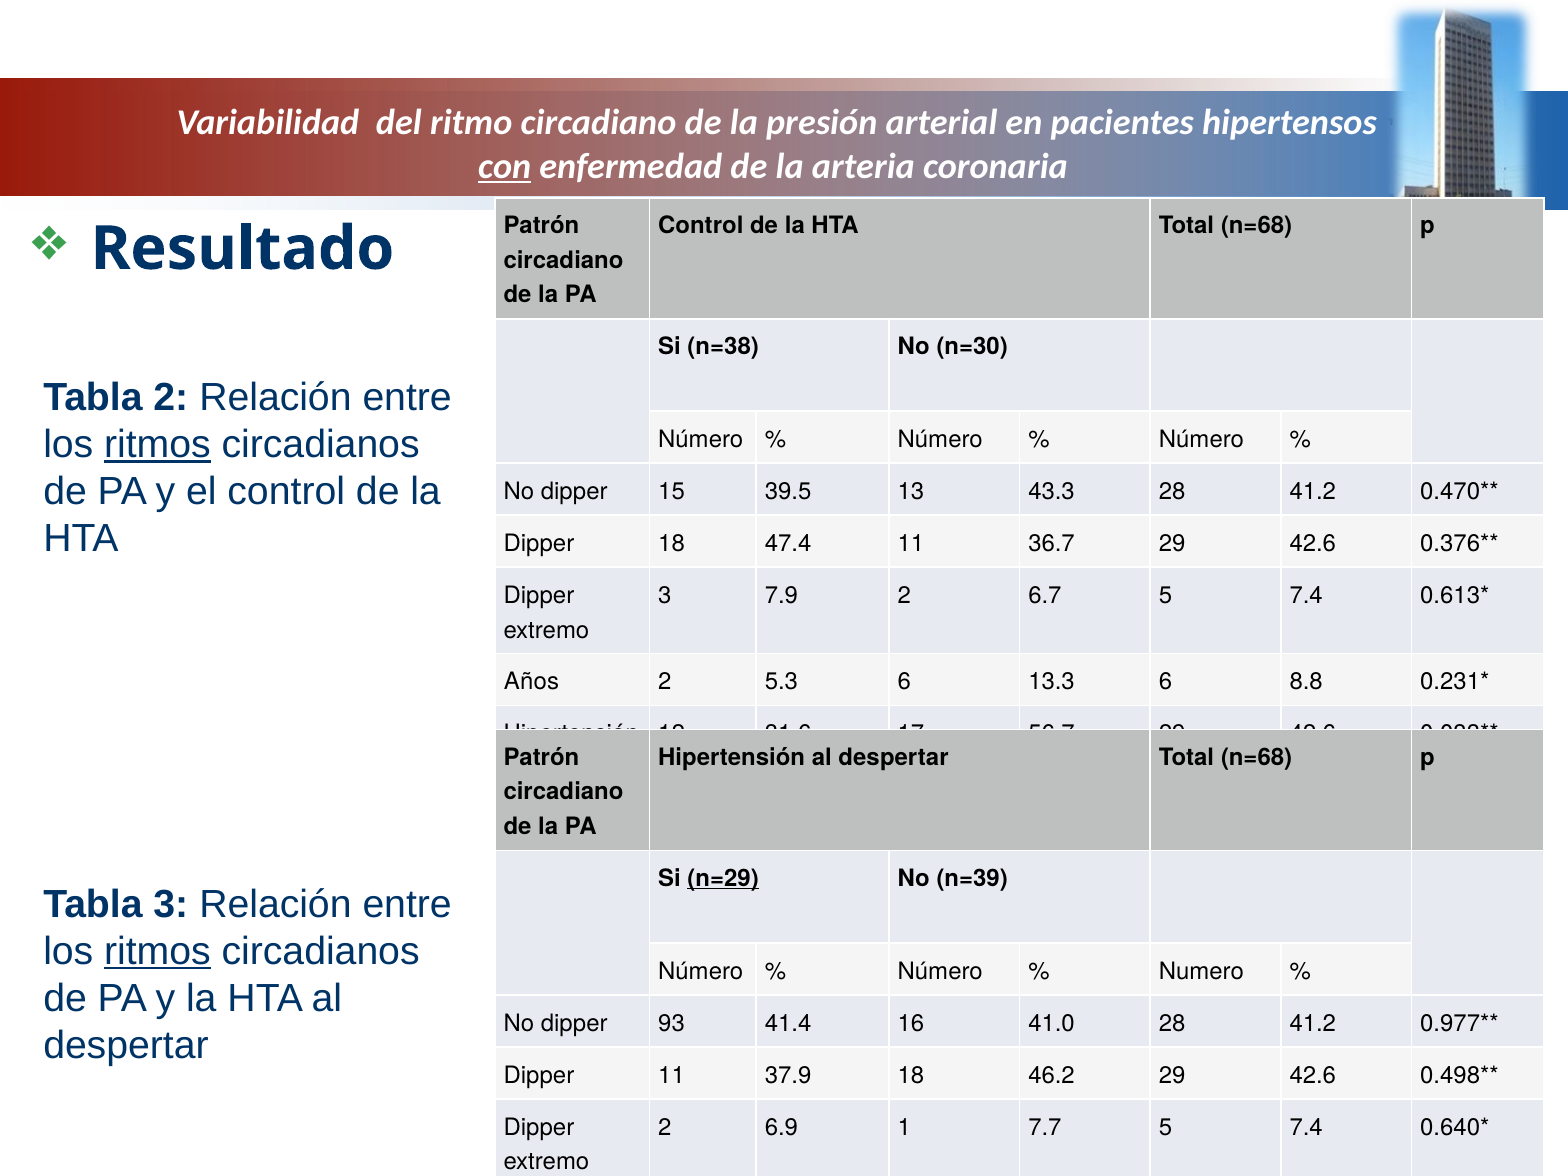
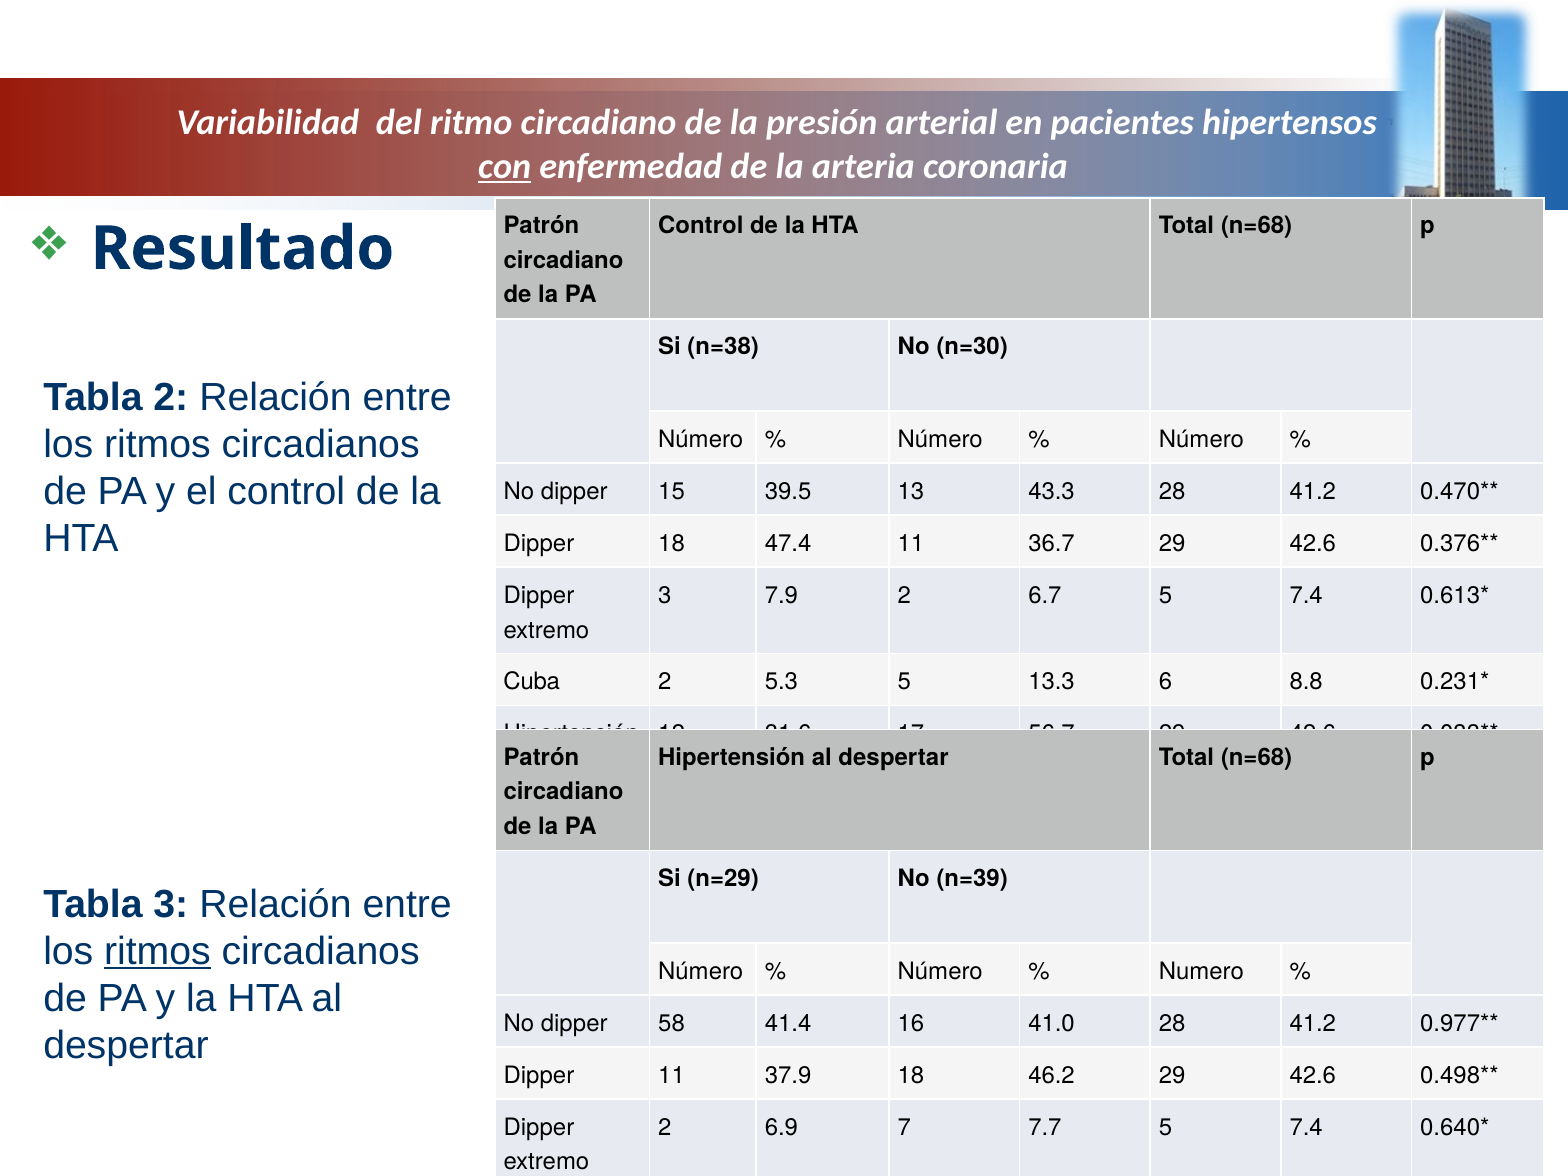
ritmos underline: present -> none (157, 444)
Años: Años -> Cuba (532, 682)
5.3 6: 6 -> 5 (904, 682)
n=29 underline: present -> none (723, 878)
93: 93 -> 58 (672, 1023)
1: 1 -> 7 (904, 1127)
